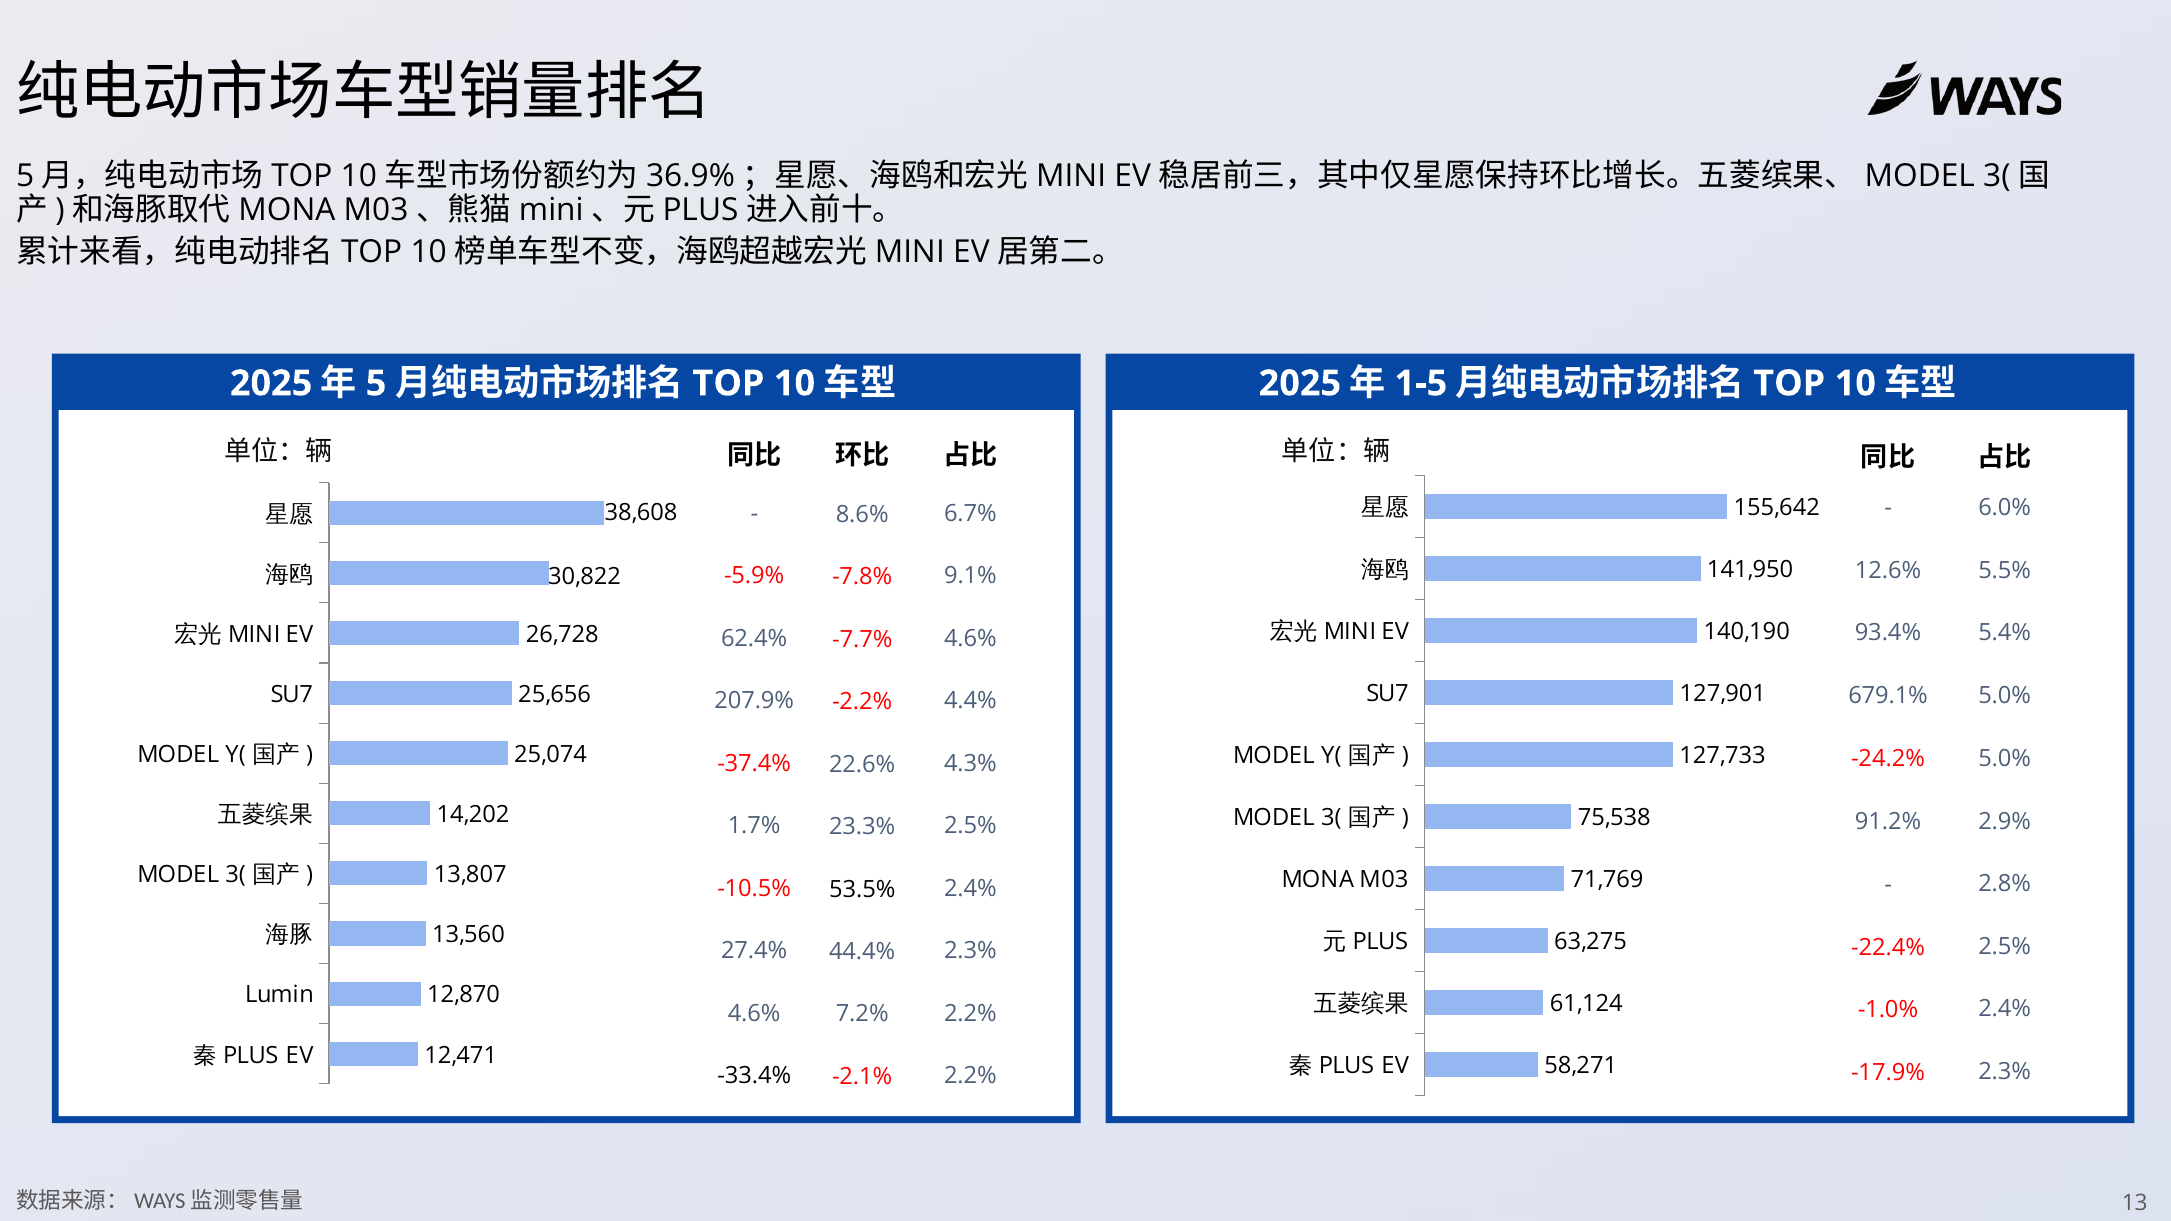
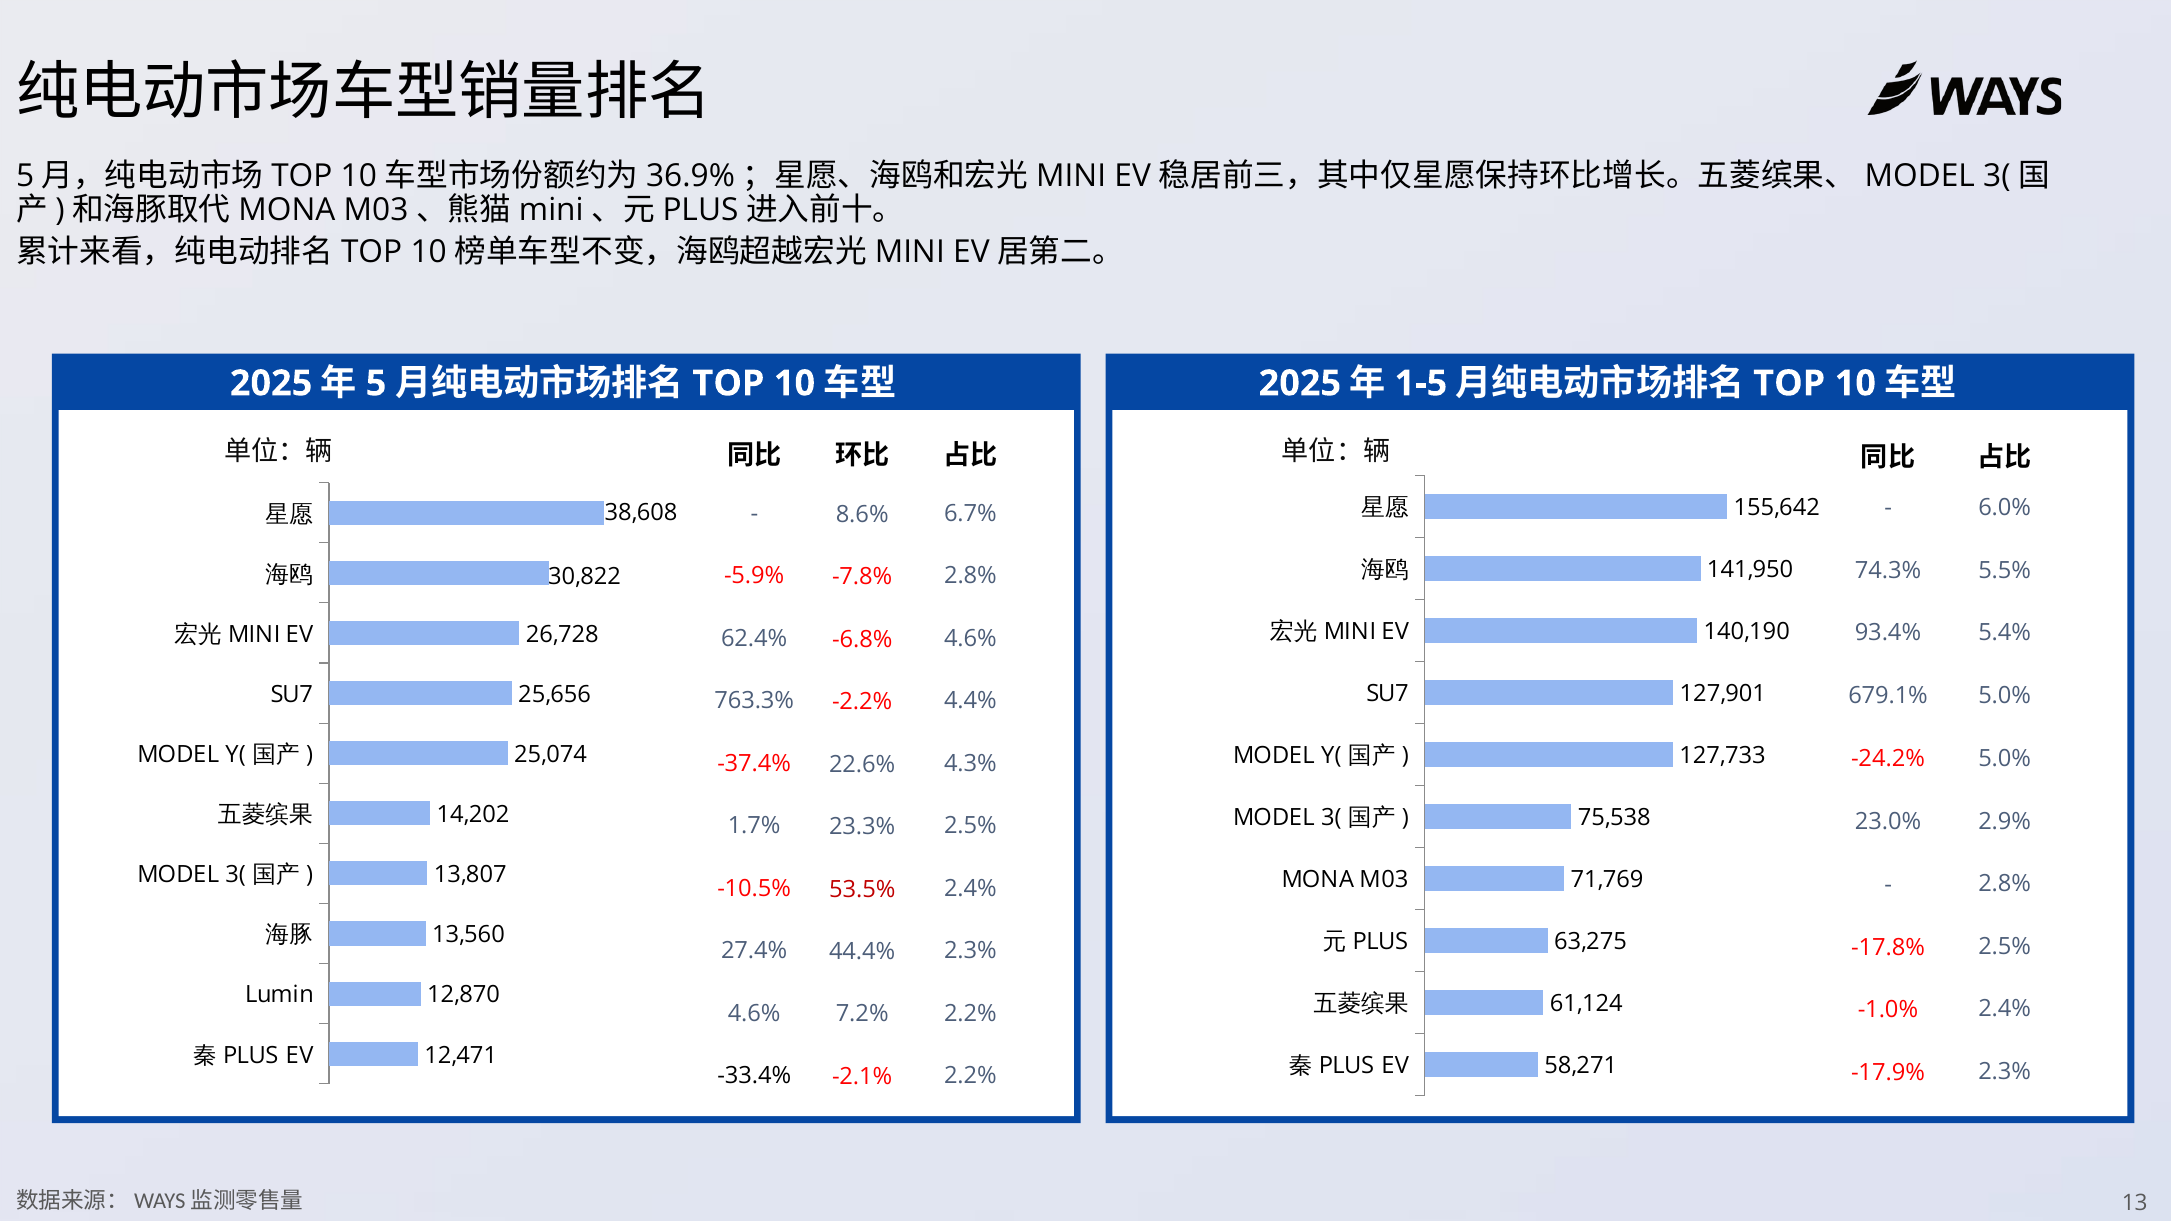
12.6%: 12.6% -> 74.3% (1888, 570)
-7.8% 9.1%: 9.1% -> 2.8% (970, 576)
-7.7%: -7.7% -> -6.8% (862, 639)
207.9%: 207.9% -> 763.3% (754, 701)
91.2%: 91.2% -> 23.0% (1888, 822)
53.5% colour: black -> red (862, 889)
-22.4%: -22.4% -> -17.8% (1888, 947)
